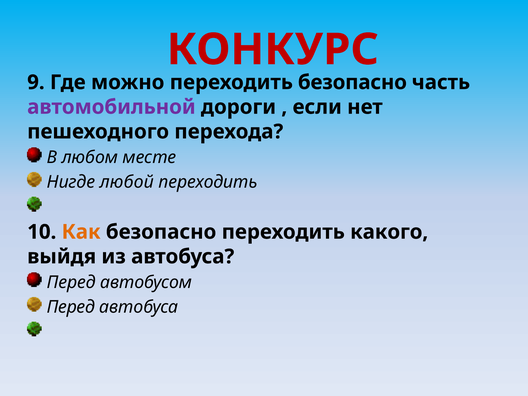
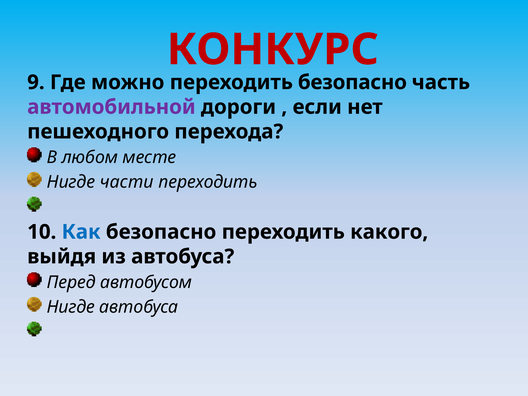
любой: любой -> части (127, 182)
Как colour: orange -> blue (81, 232)
Перед: Перед -> Нигде (71, 307)
